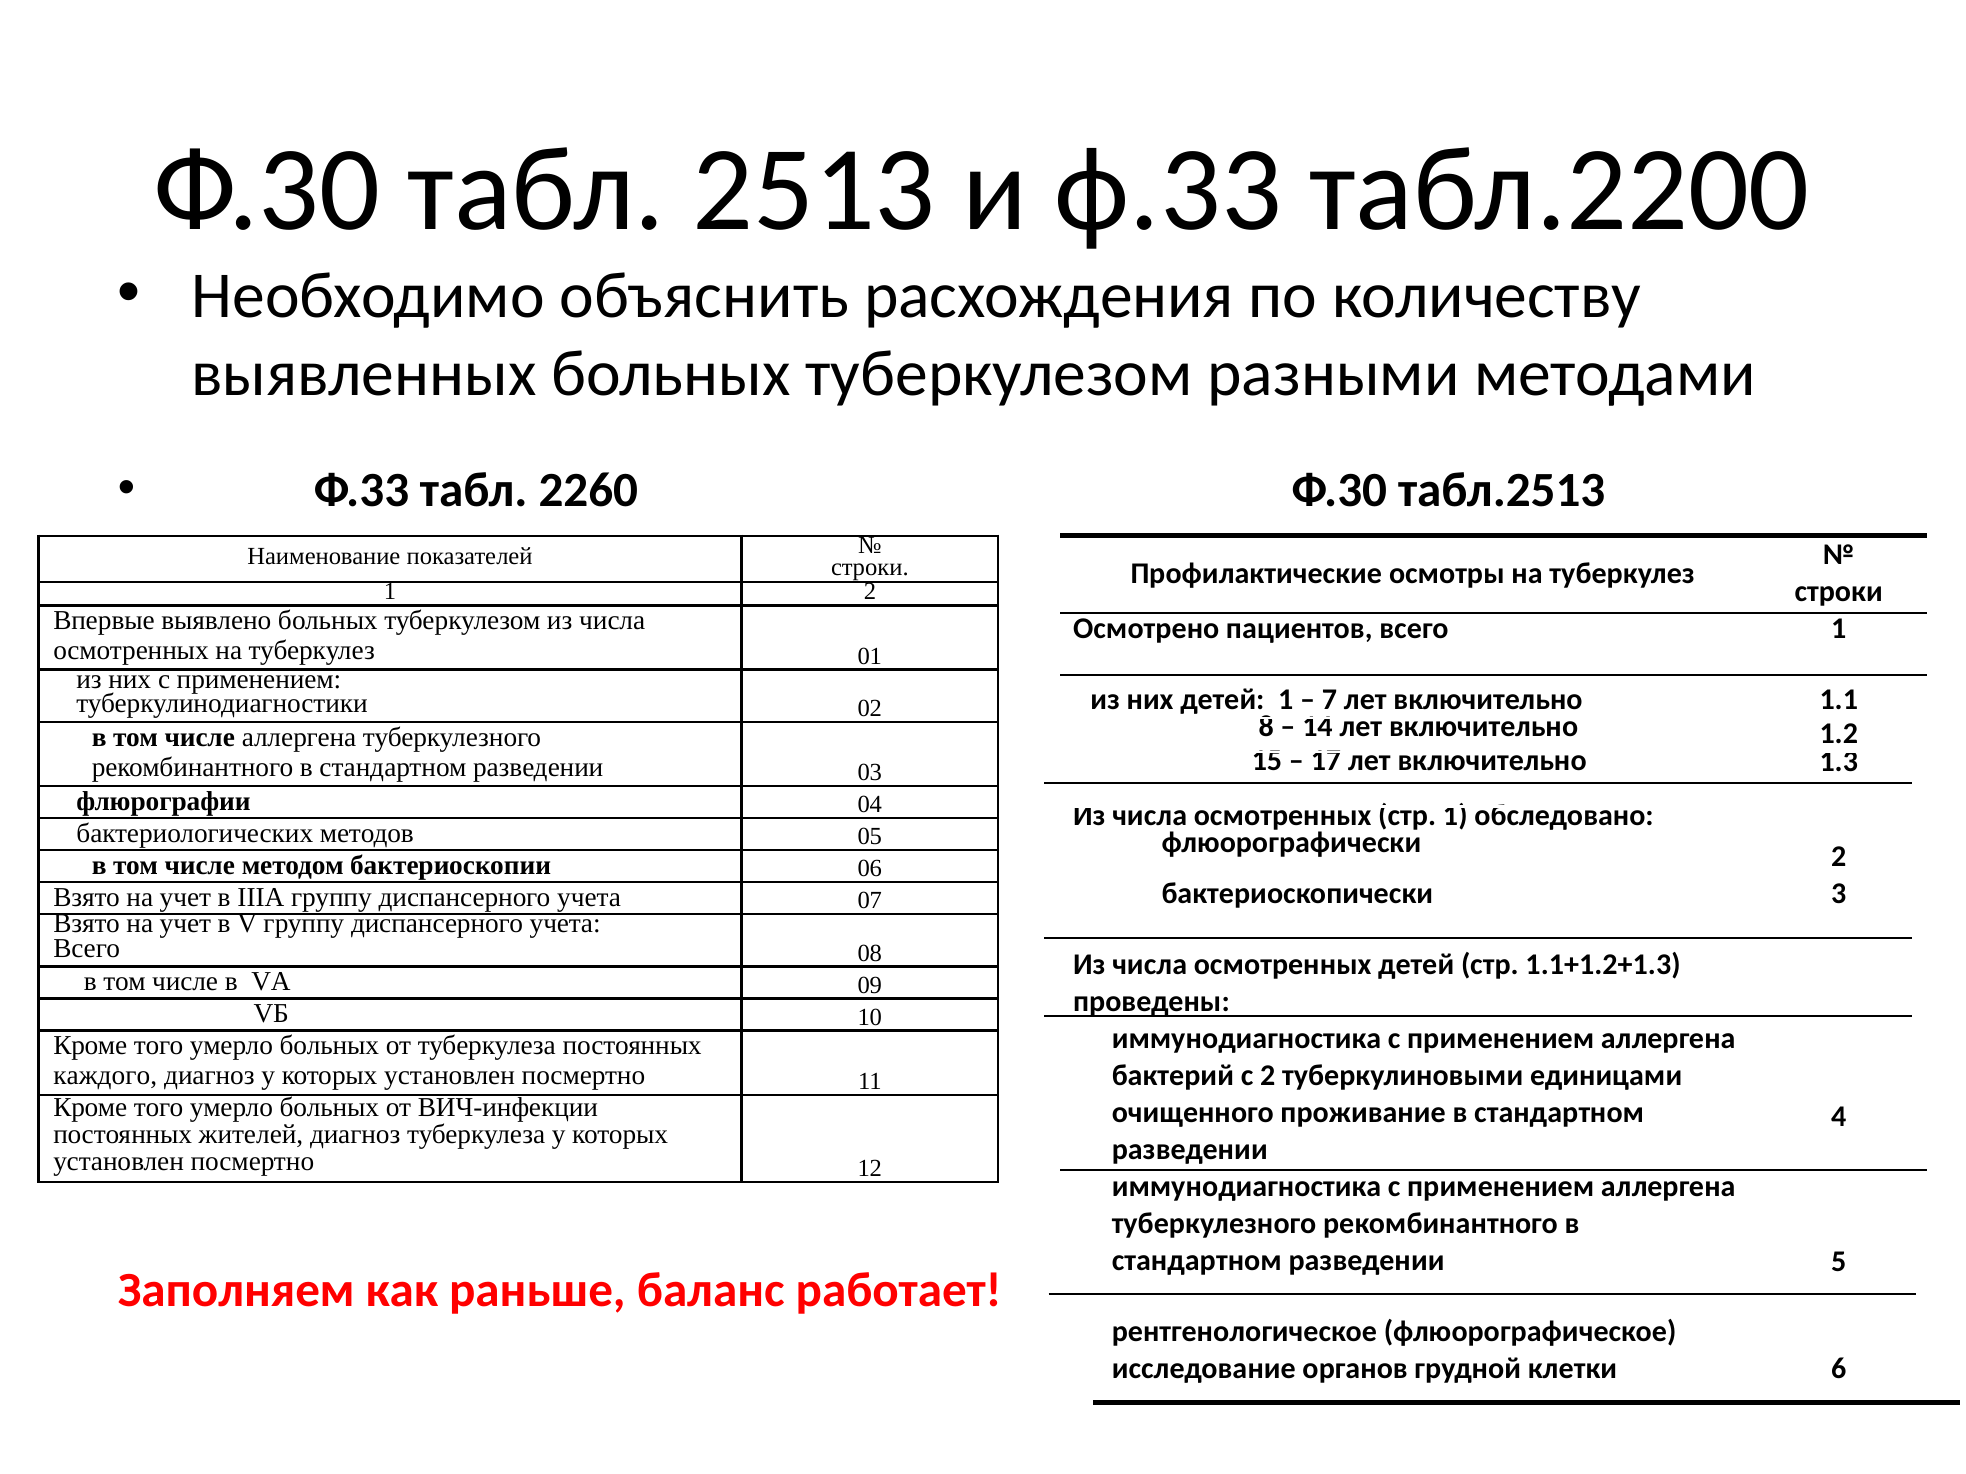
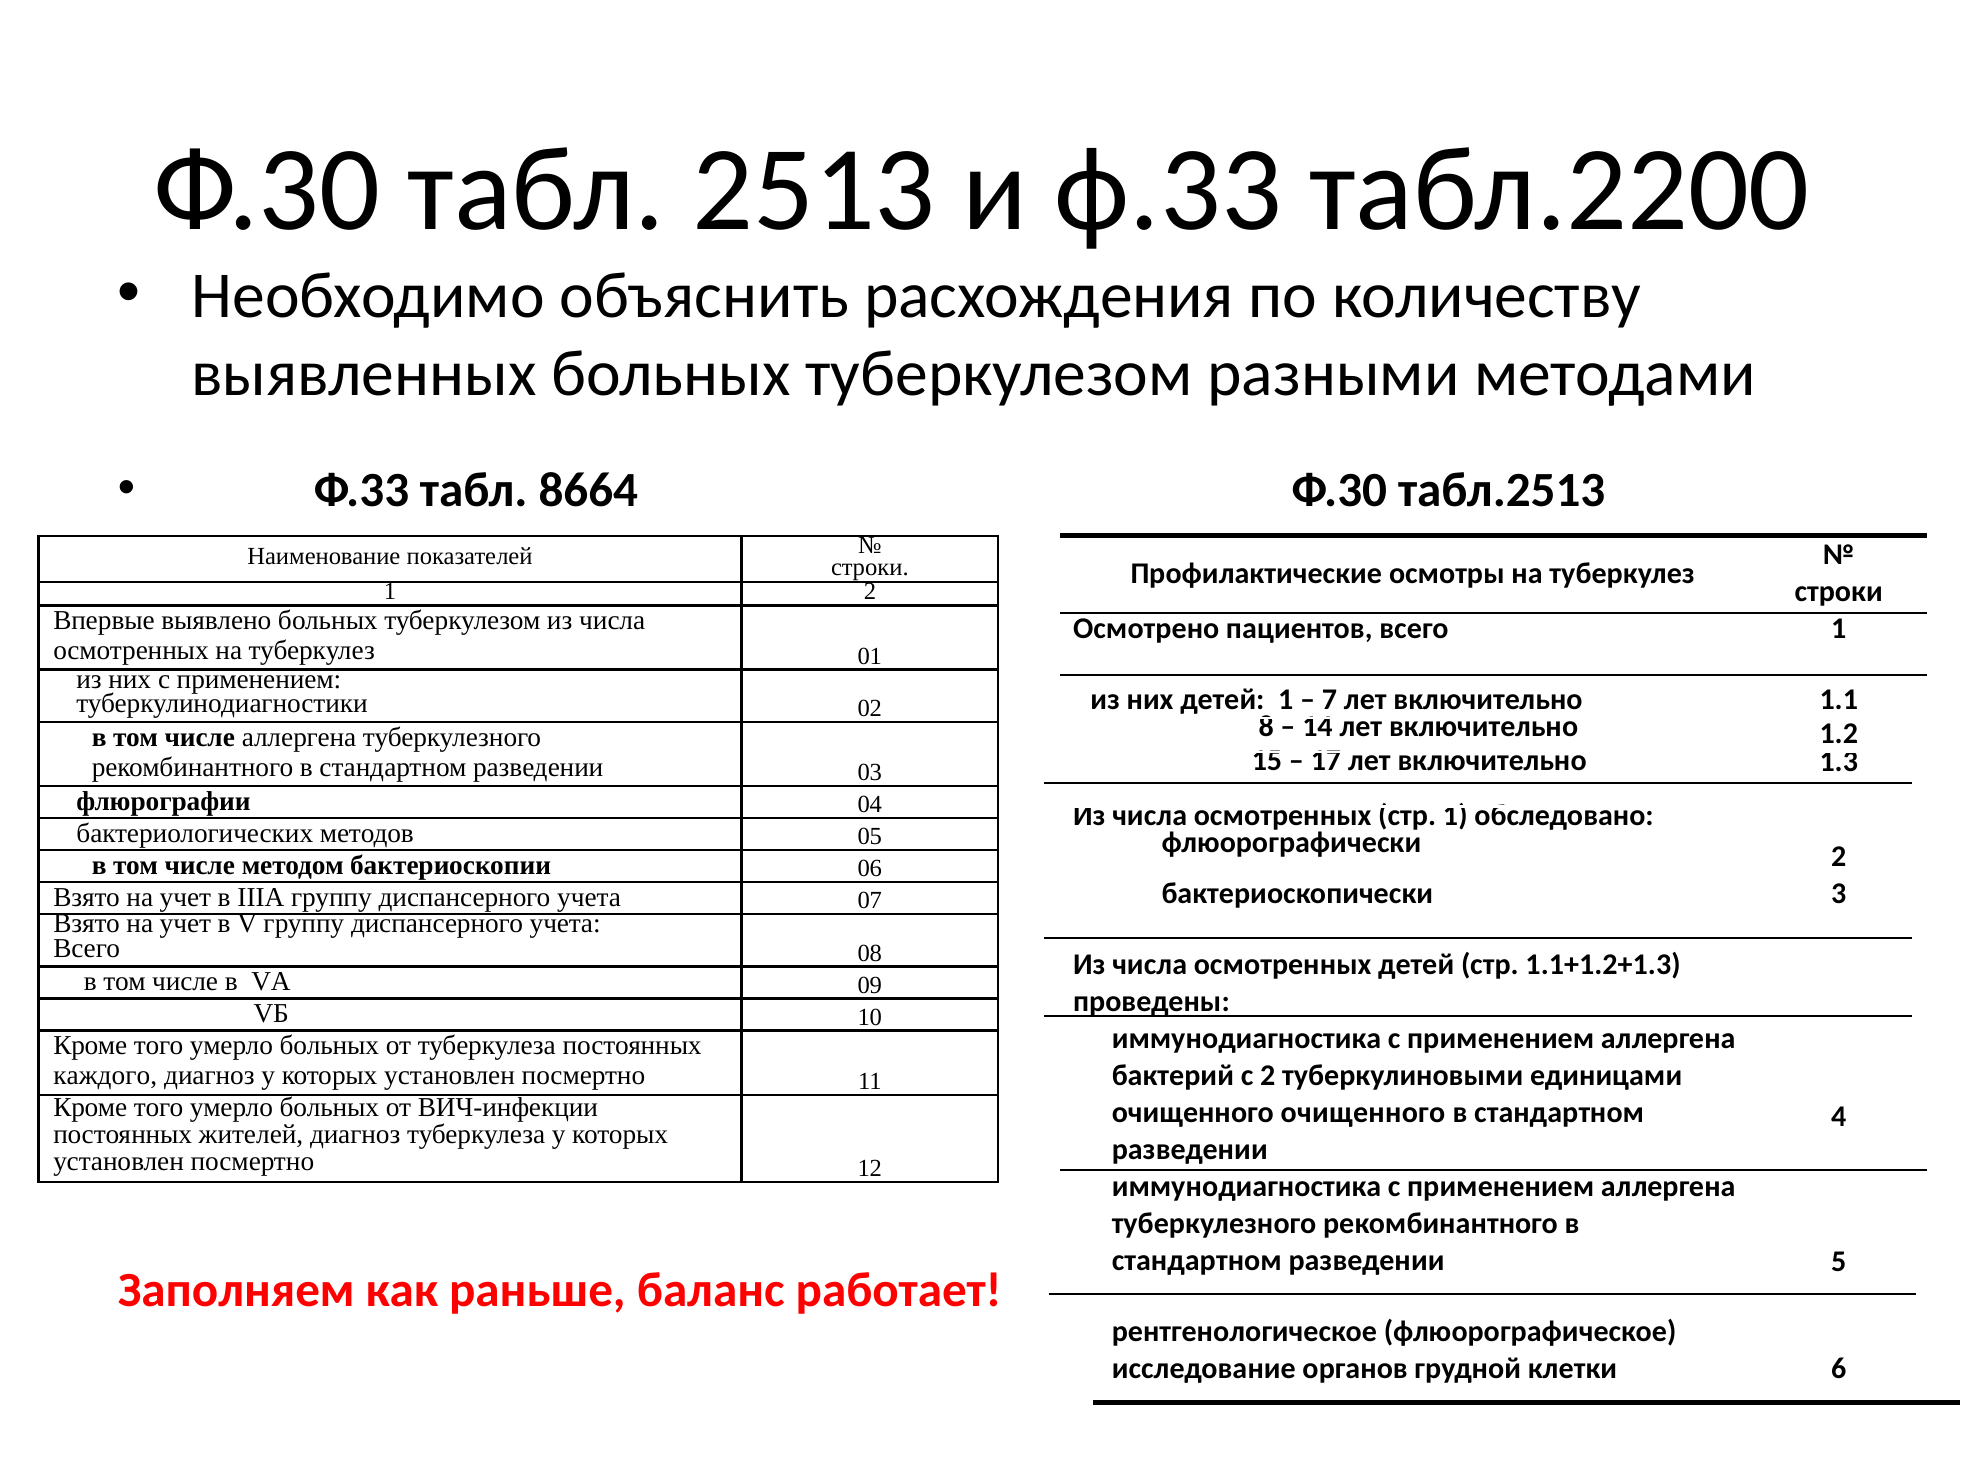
2260: 2260 -> 8664 (588, 490)
очищенного проживание: проживание -> очищенного (1363, 1113)
